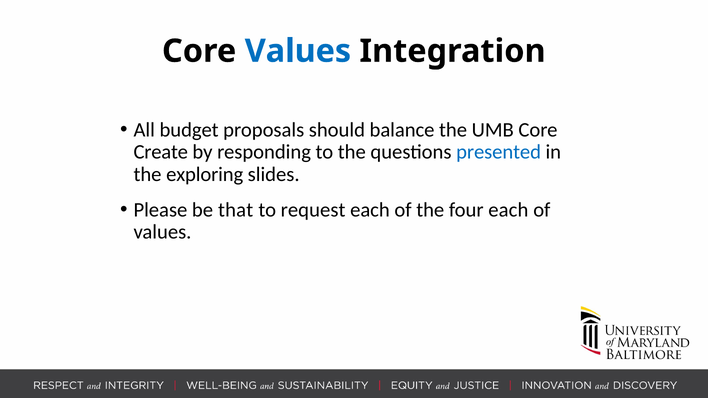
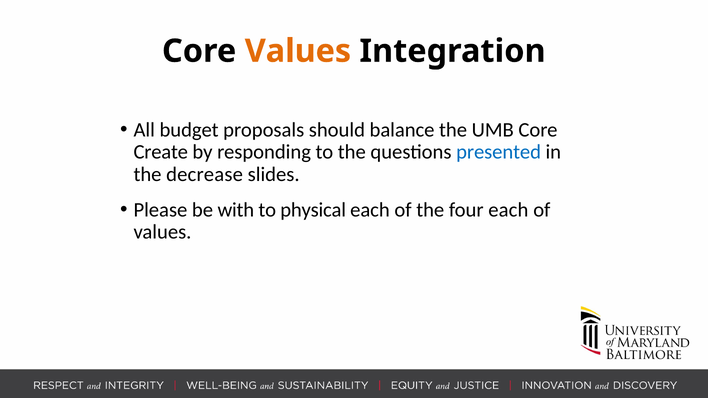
Values colour: blue -> orange (298, 51)
exploring: exploring -> decrease (205, 174)
that: that -> with (236, 210)
request: request -> physical (313, 210)
